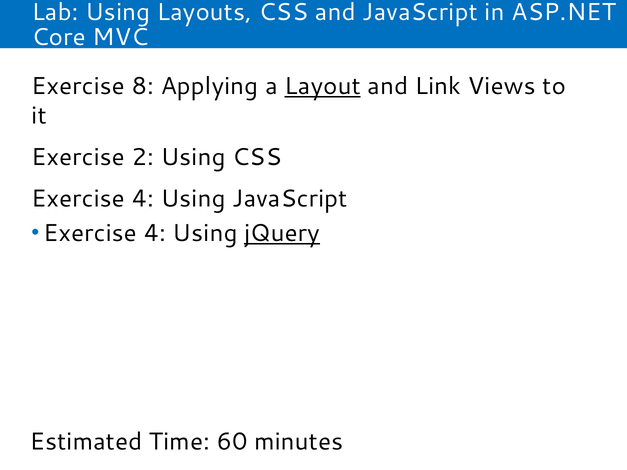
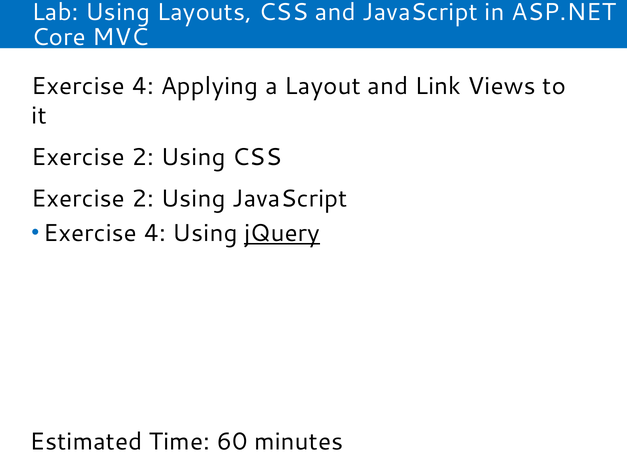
8: 8 -> 4 (143, 86)
Layout underline: present -> none (323, 86)
4: 4 -> 2 (143, 199)
